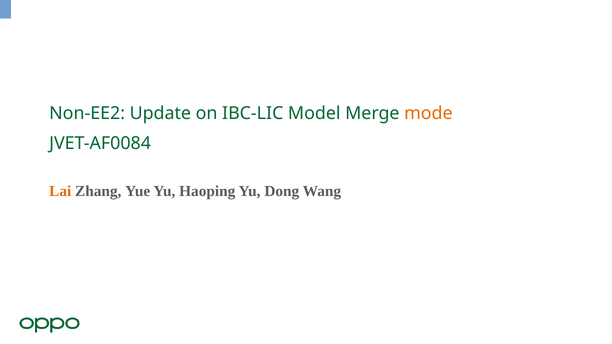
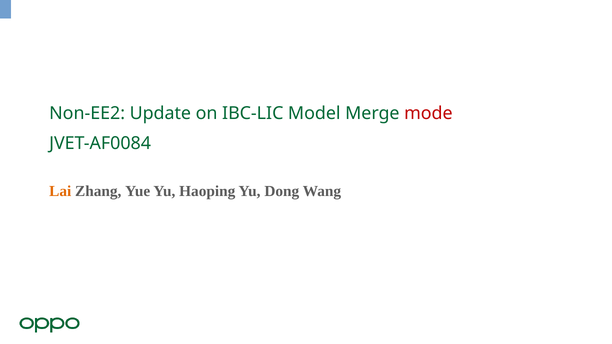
mode colour: orange -> red (428, 113)
